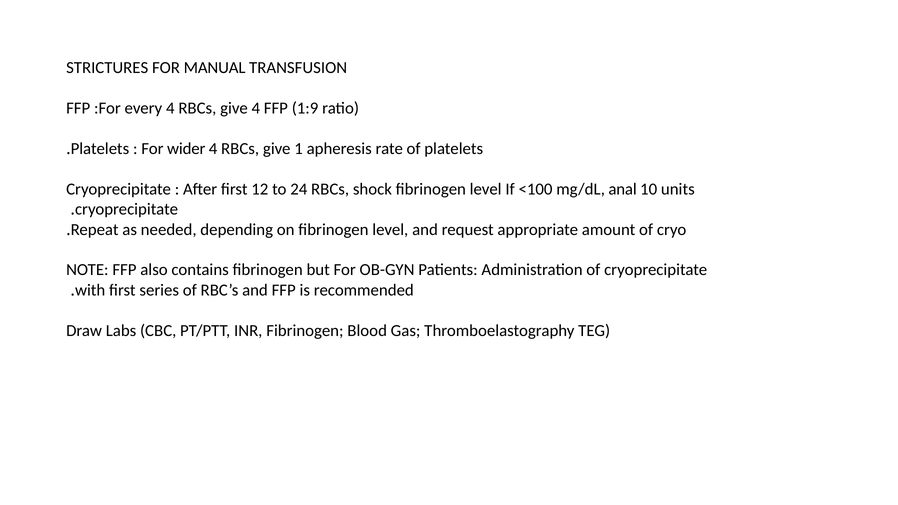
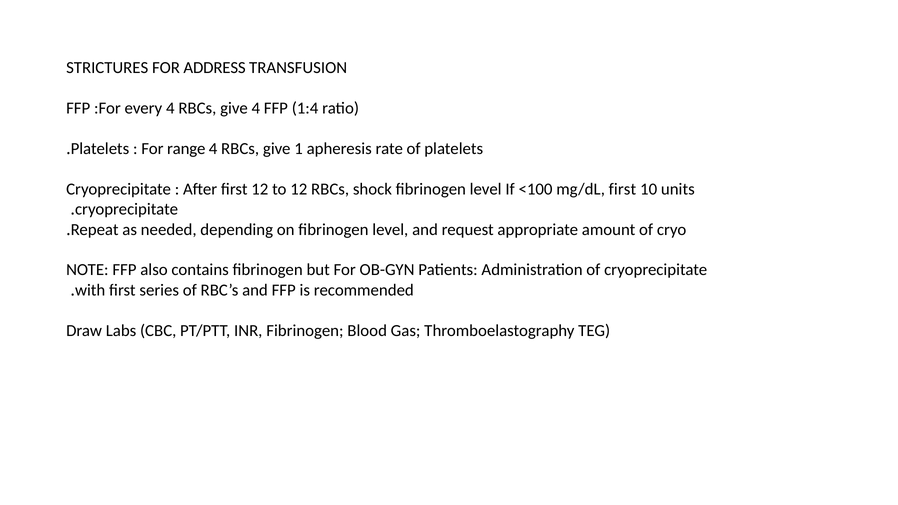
MANUAL: MANUAL -> ADDRESS (215, 68)
1:9: 1:9 -> 1:4 (305, 108)
wider: wider -> range (186, 149)
to 24: 24 -> 12 (299, 189)
mg/dL anal: anal -> first (622, 189)
